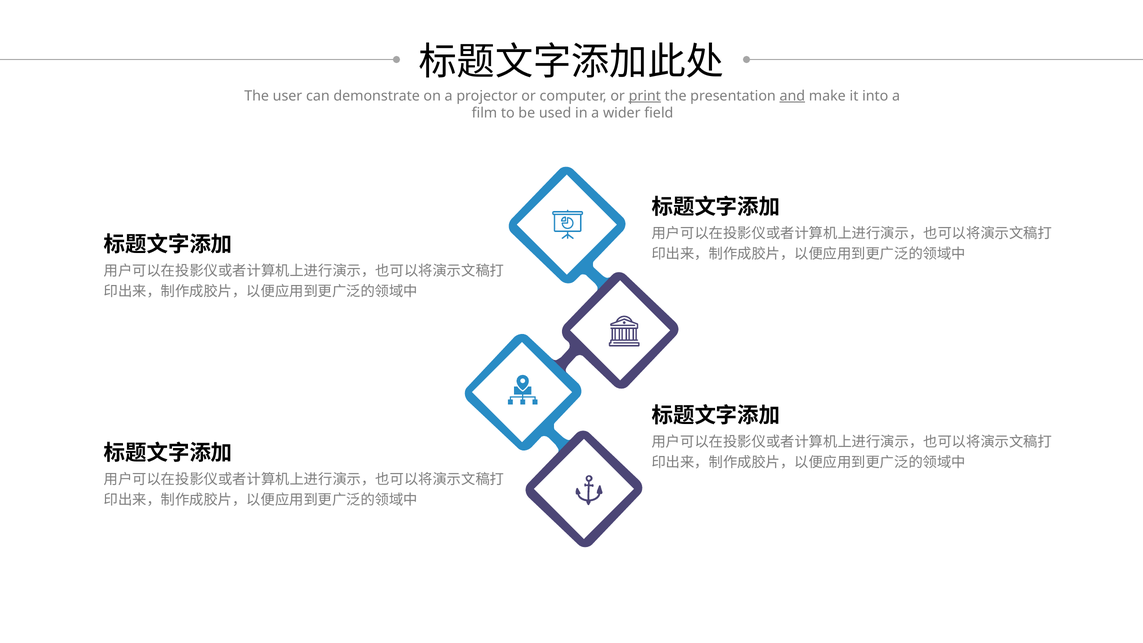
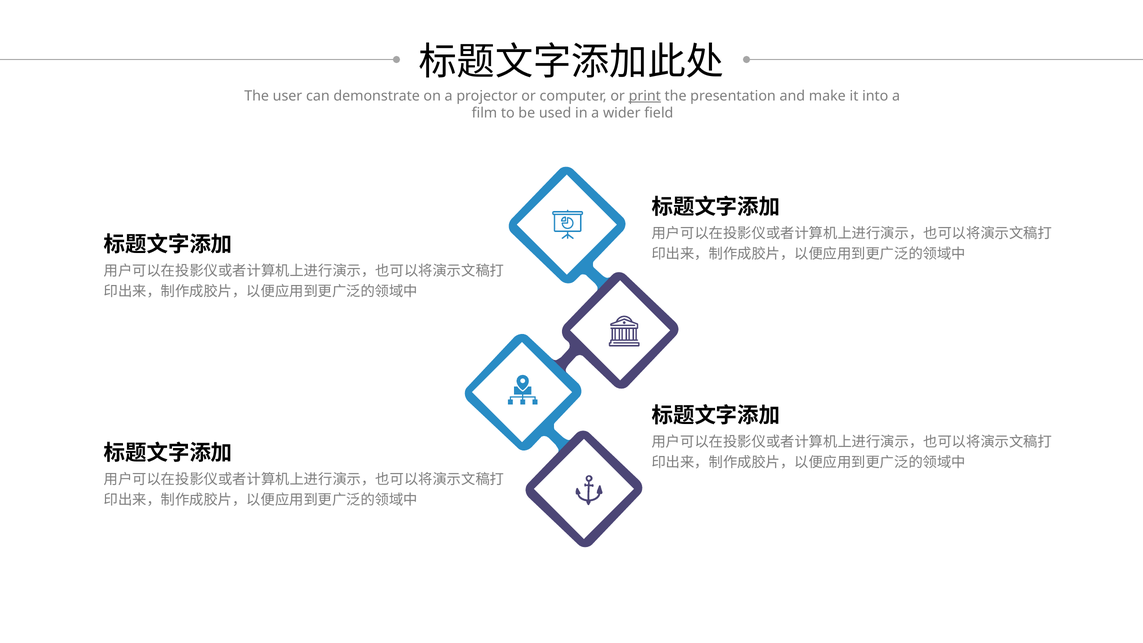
and underline: present -> none (792, 96)
